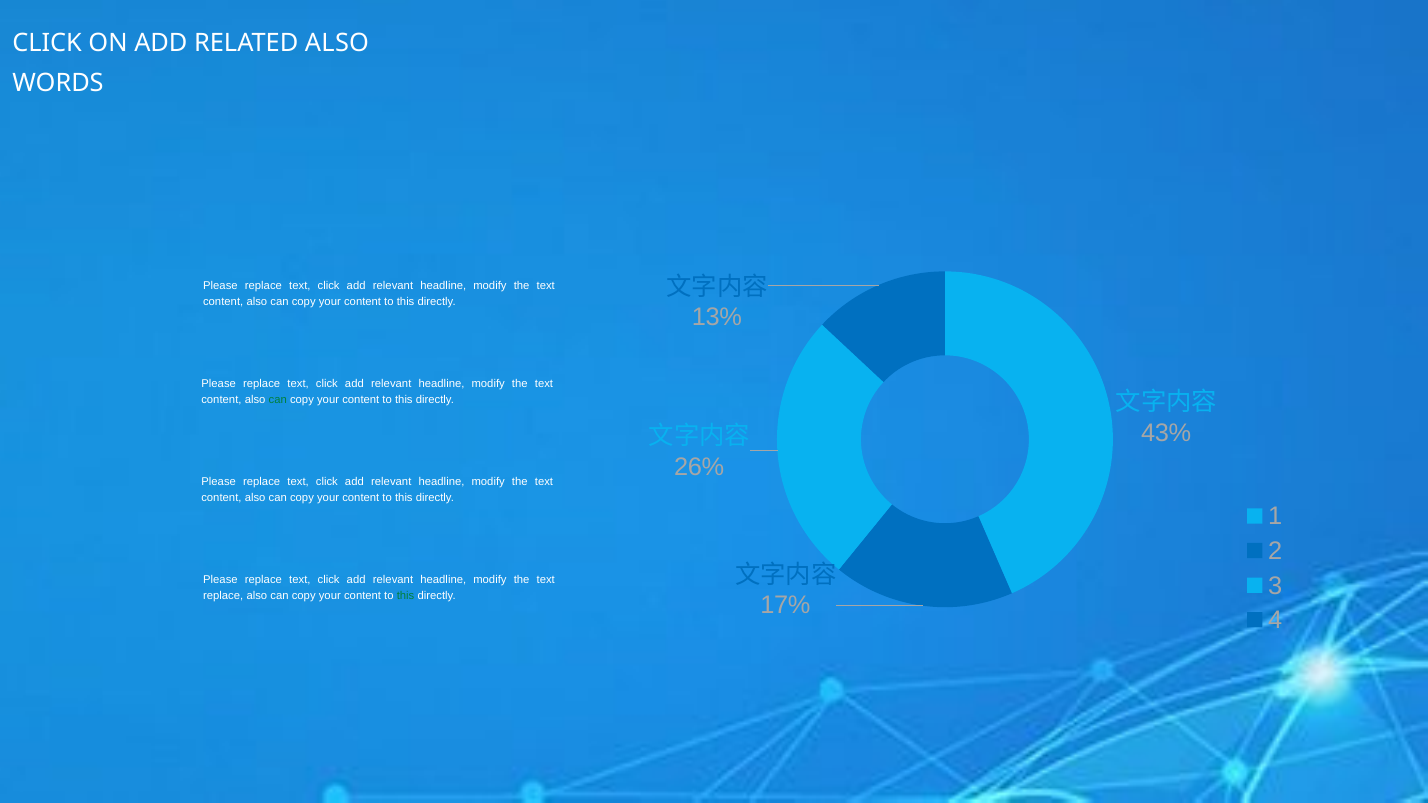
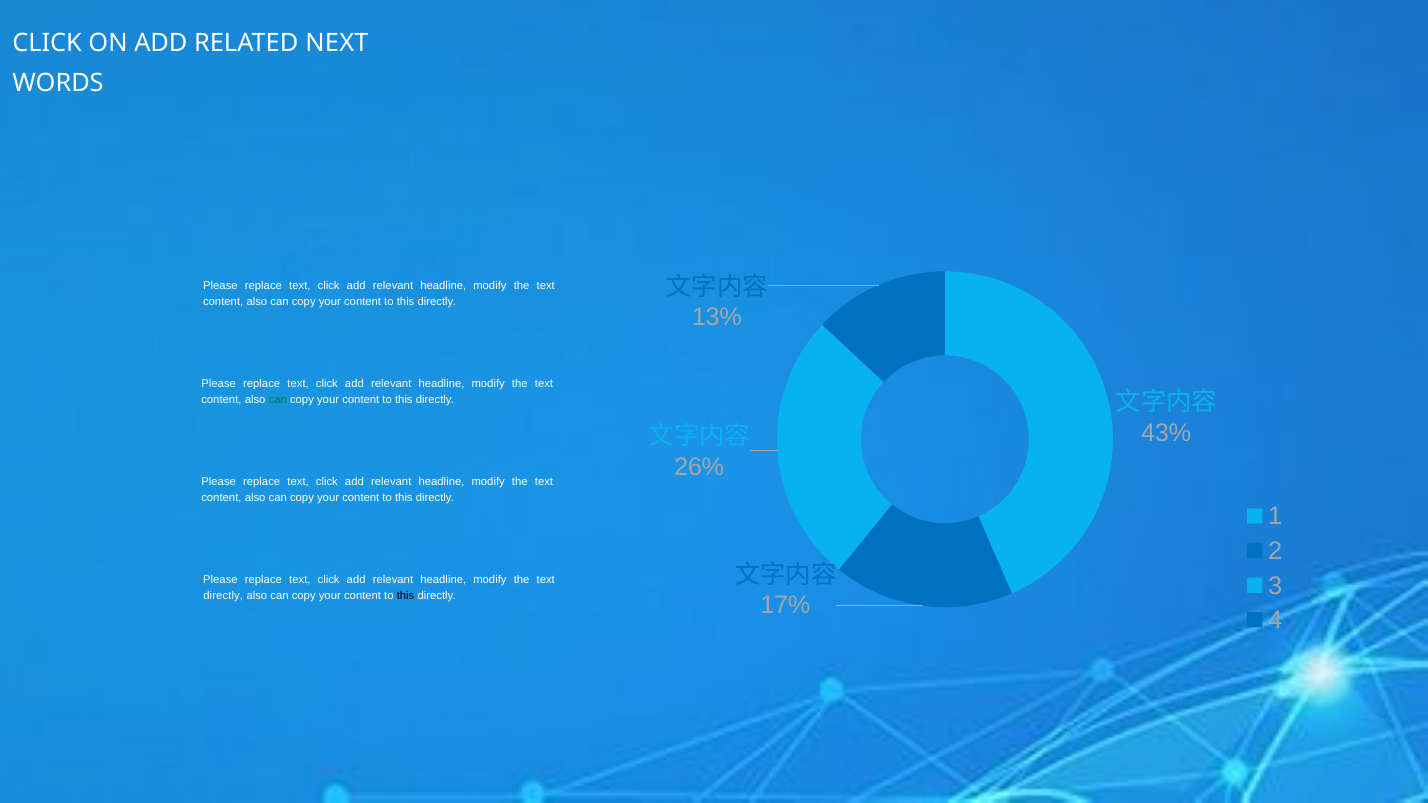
RELATED ALSO: ALSO -> NEXT (337, 43)
replace: replace -> directly (223, 596)
this colour: green -> black (406, 596)
